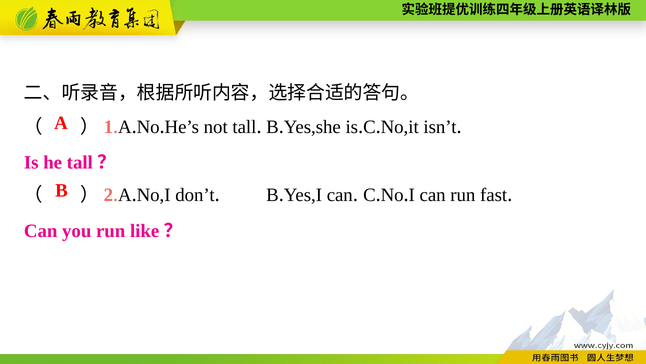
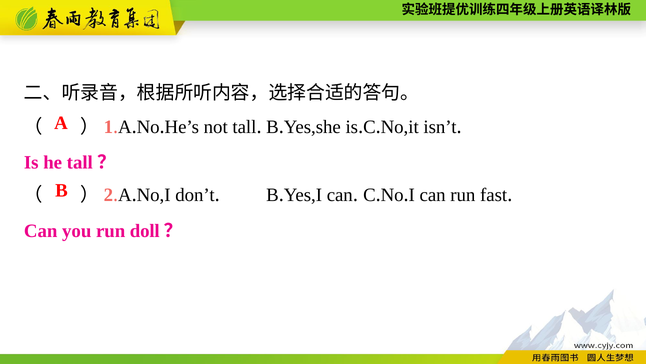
like: like -> doll (145, 231)
